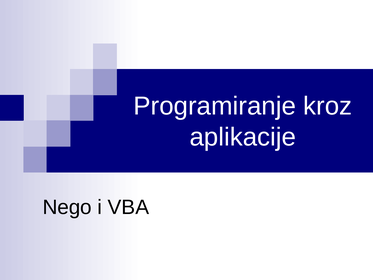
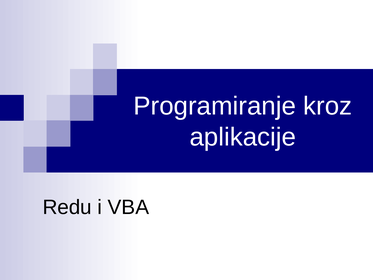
Nego: Nego -> Redu (67, 207)
